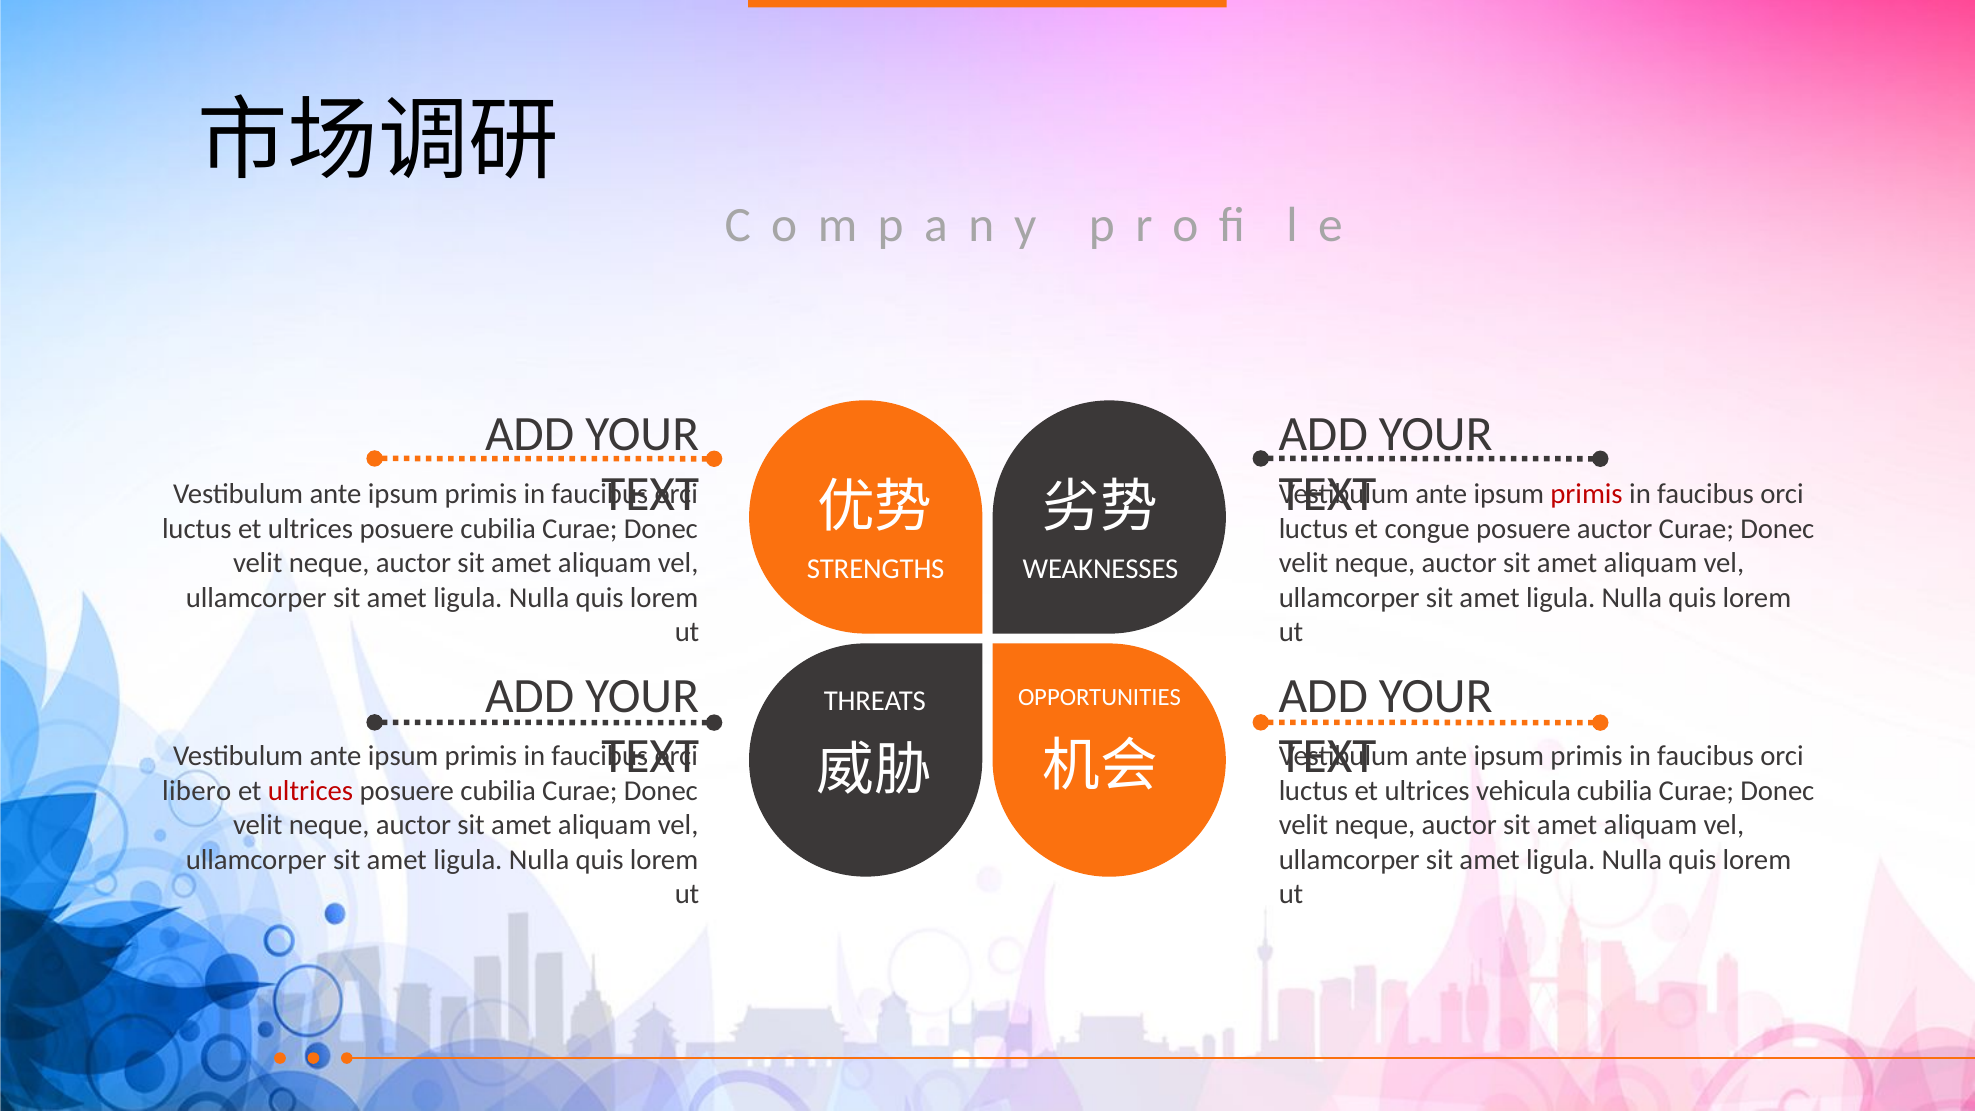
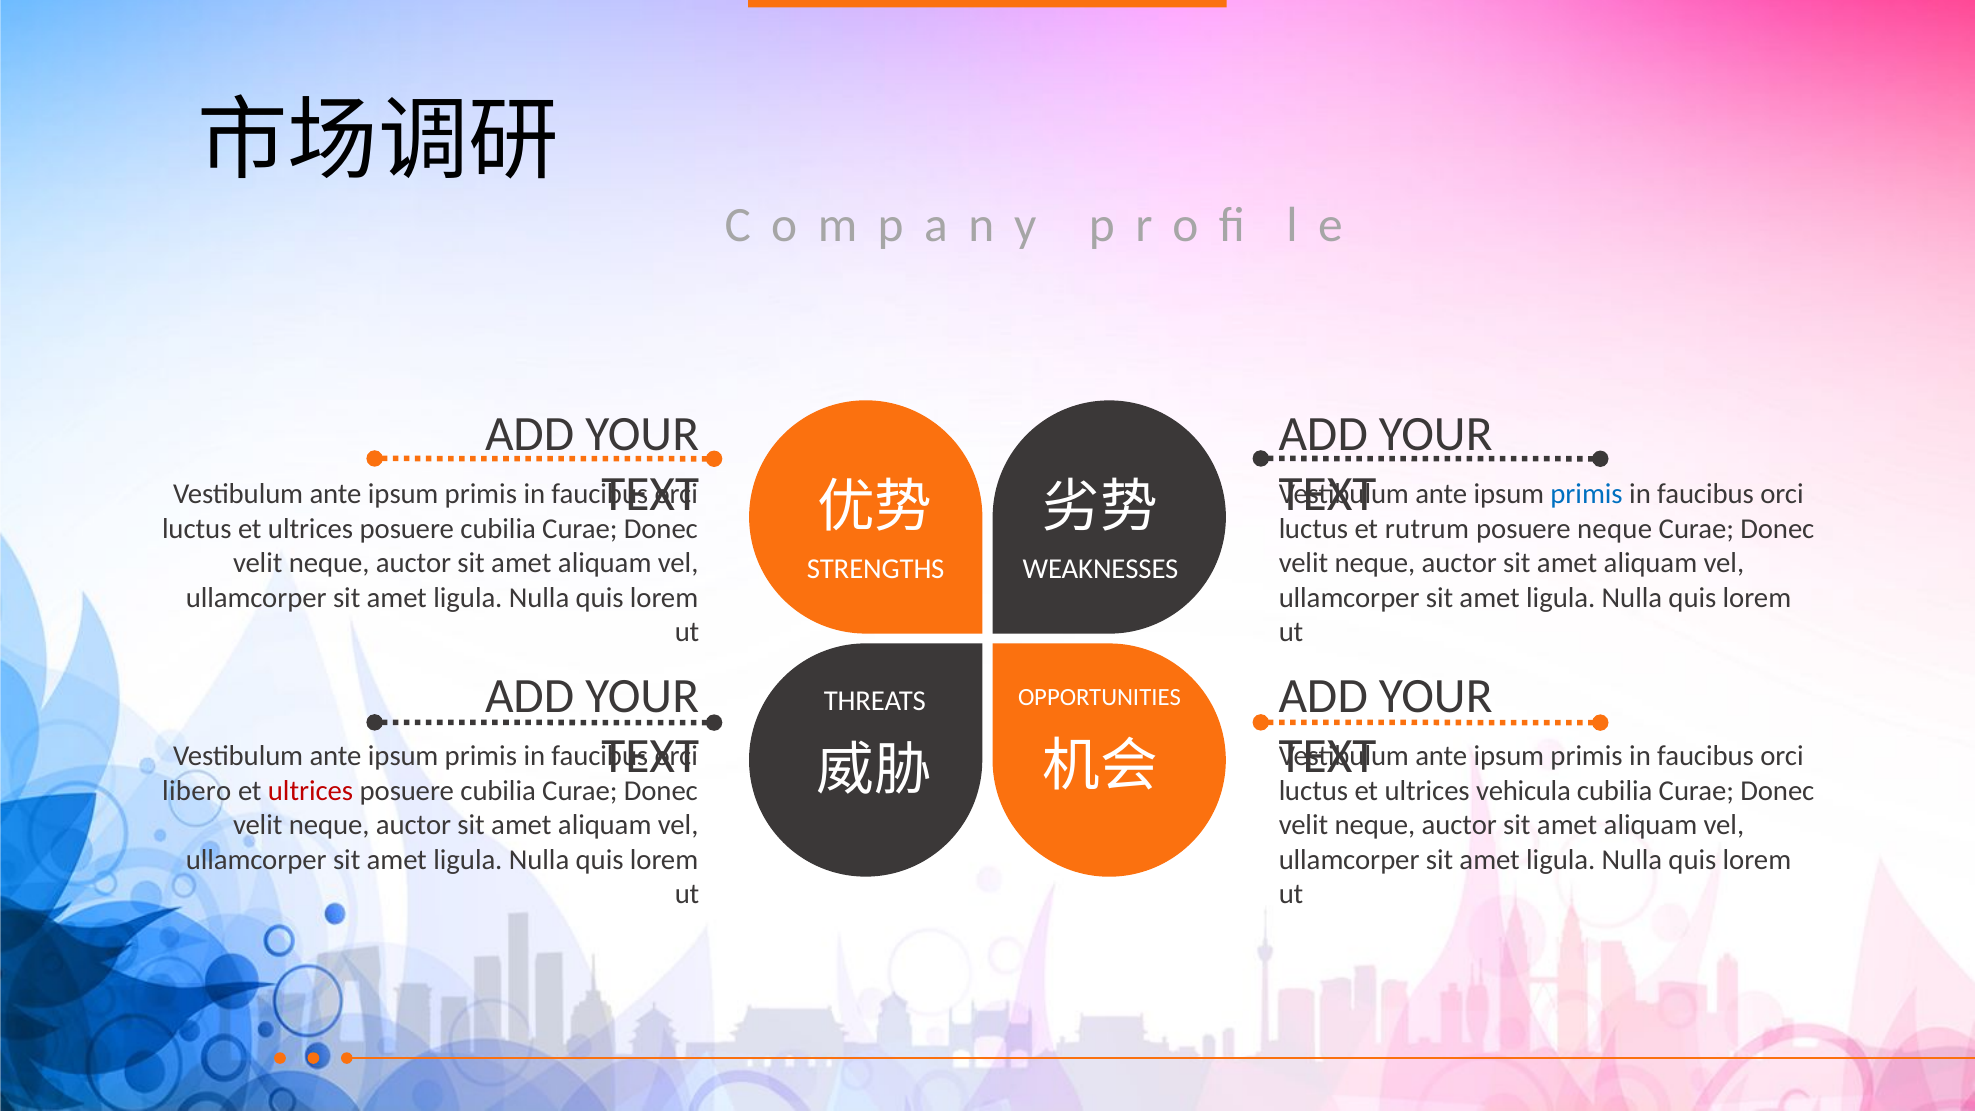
primis colour: red -> blue (1587, 494)
congue: congue -> rutrum (1427, 529)
posuere auctor: auctor -> neque (1615, 529)
